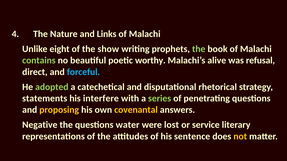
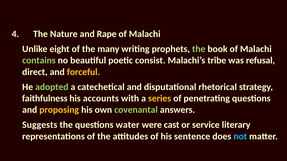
Links: Links -> Rape (107, 34)
show: show -> many (108, 49)
worthy: worthy -> consist (150, 61)
alive: alive -> tribe (217, 61)
forceful colour: light blue -> yellow (83, 72)
statements: statements -> faithfulness (45, 99)
interfere: interfere -> accounts (101, 99)
series colour: light green -> yellow (160, 99)
covenantal colour: yellow -> light green (136, 110)
Negative: Negative -> Suggests (40, 125)
lost: lost -> cast (172, 125)
not colour: yellow -> light blue (240, 137)
